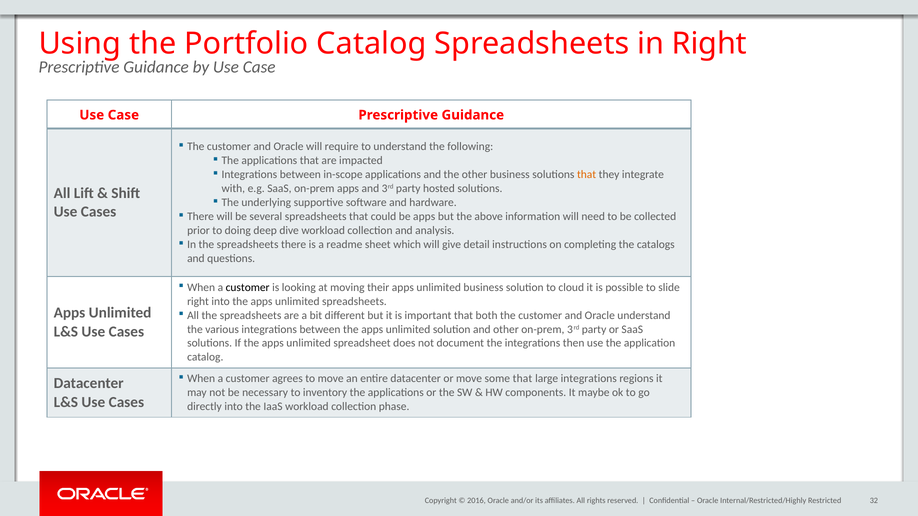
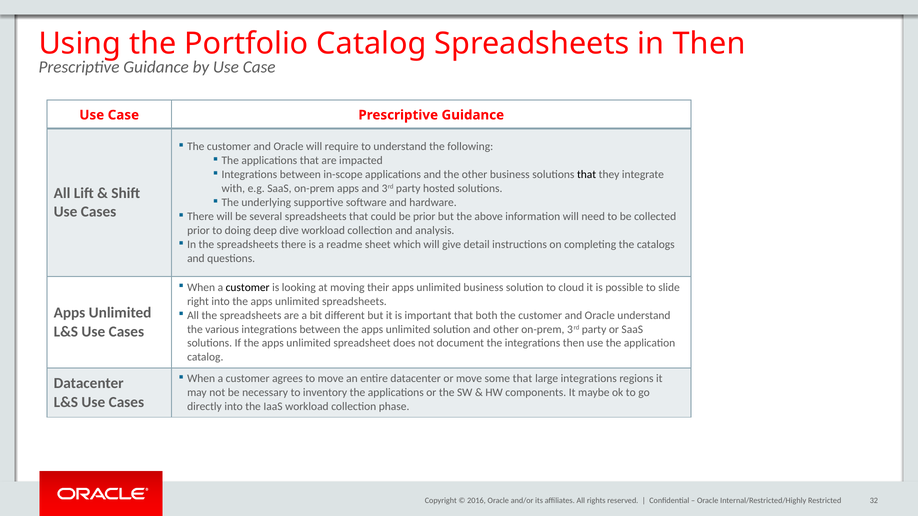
in Right: Right -> Then (709, 43)
that colour: orange -> black (587, 175)
be apps: apps -> prior (424, 217)
